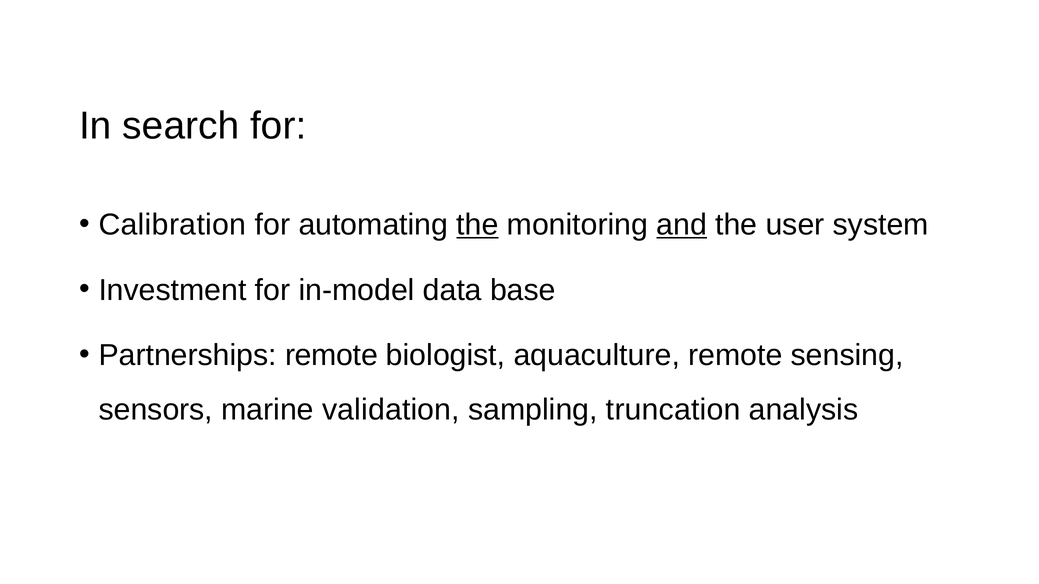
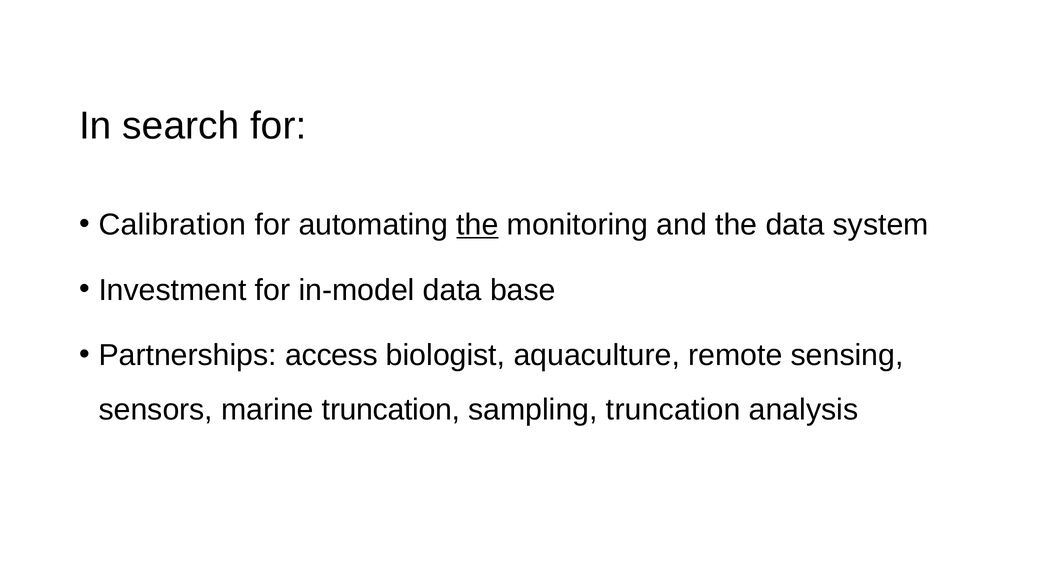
and underline: present -> none (682, 225)
the user: user -> data (795, 225)
Partnerships remote: remote -> access (332, 356)
marine validation: validation -> truncation (391, 410)
